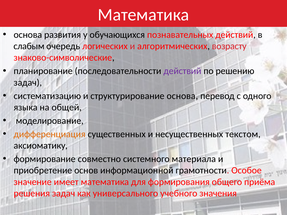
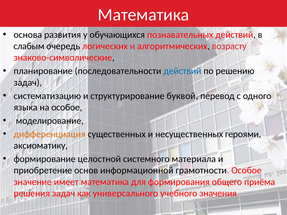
действий colour: purple -> blue (182, 71)
структурирование основа: основа -> буквой (182, 96)
на общей: общей -> особое (67, 107)
текстом: текстом -> героями (243, 134)
совместно: совместно -> целостной (99, 159)
